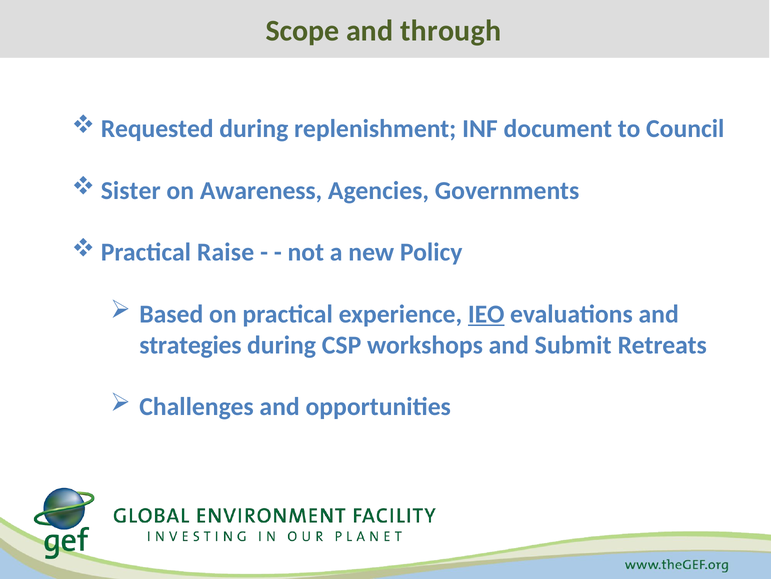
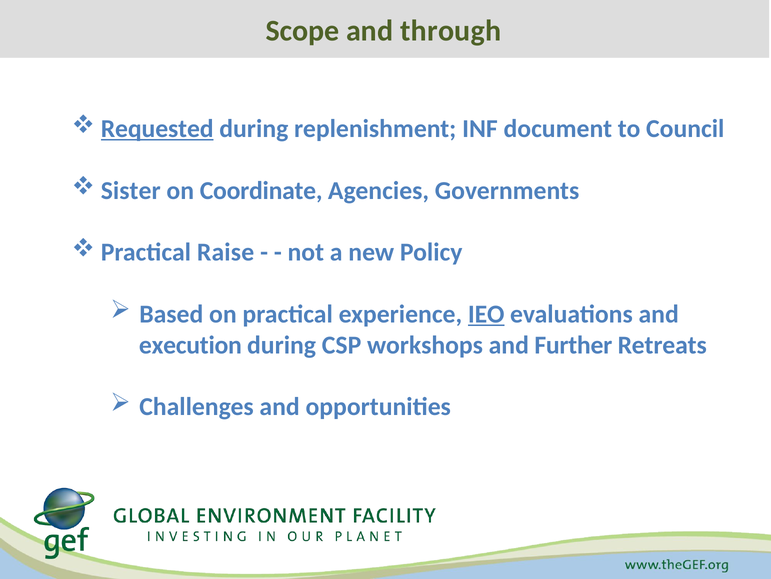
Requested underline: none -> present (157, 129)
Awareness: Awareness -> Coordinate (261, 190)
strategies: strategies -> execution (190, 345)
Submit: Submit -> Further (573, 345)
